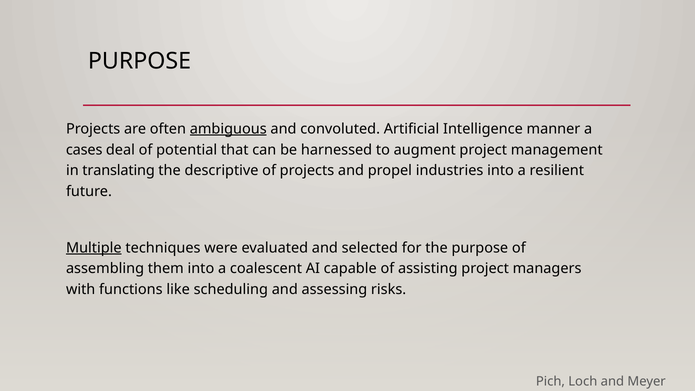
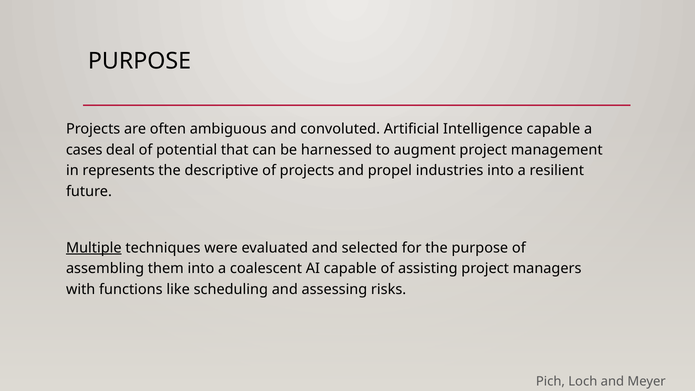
ambiguous underline: present -> none (228, 129)
Intelligence manner: manner -> capable (553, 129)
translating: translating -> represents (119, 171)
